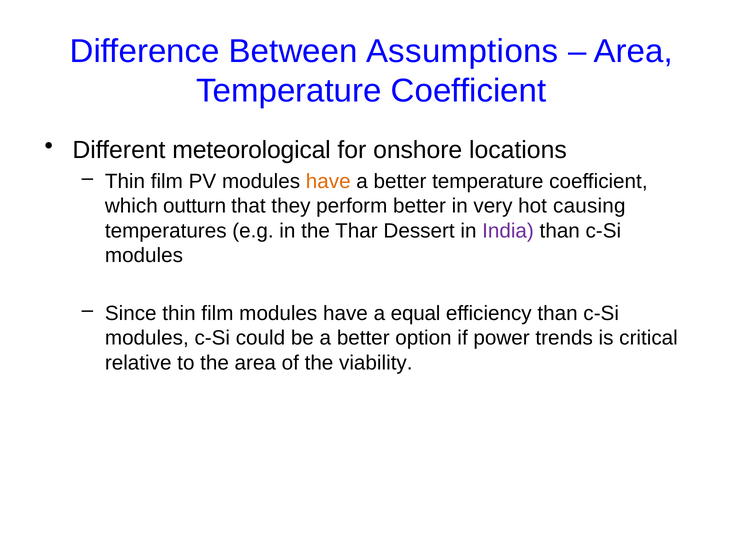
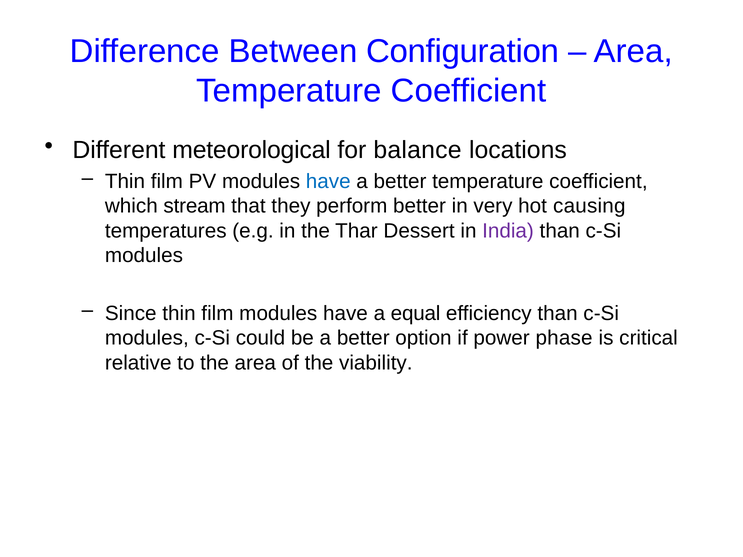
Assumptions: Assumptions -> Configuration (463, 51)
onshore: onshore -> balance (418, 150)
have colour: orange -> blue (328, 181)
outturn: outturn -> stream (195, 206)
trends: trends -> phase (564, 338)
